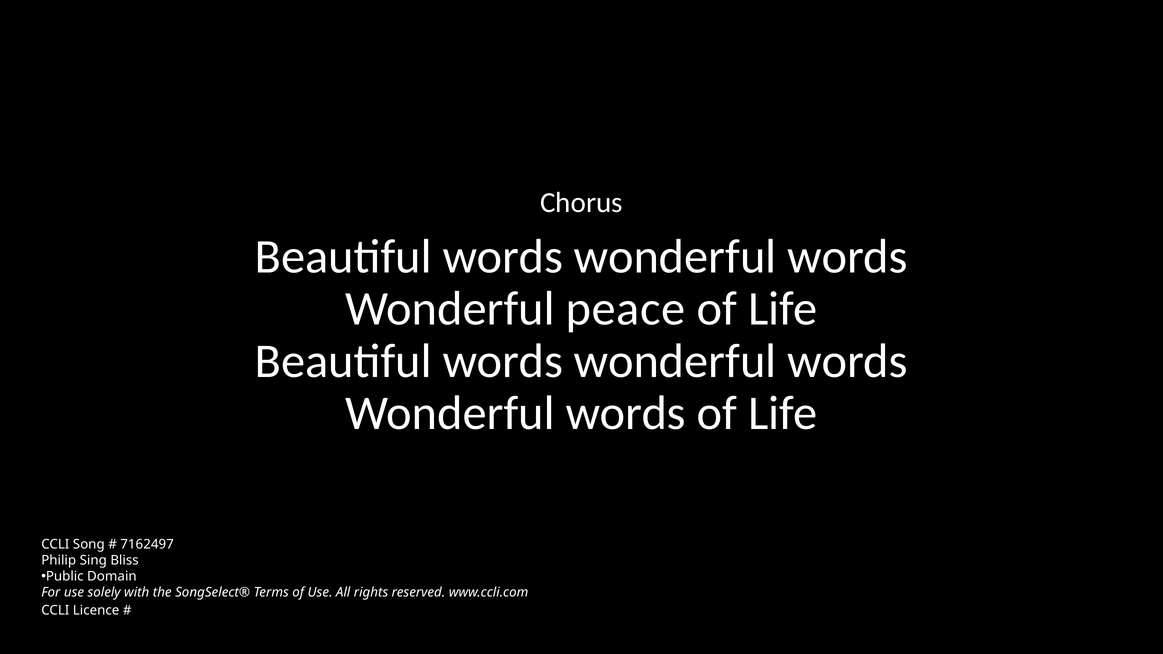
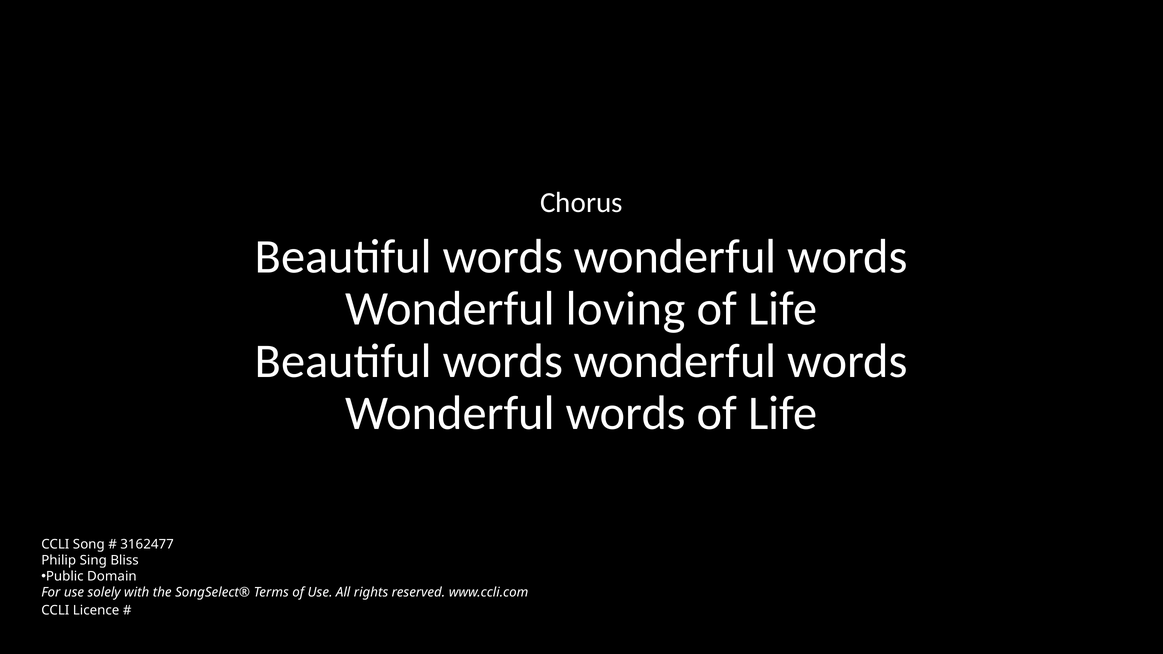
peace: peace -> loving (626, 309)
7162497: 7162497 -> 3162477 (147, 545)
